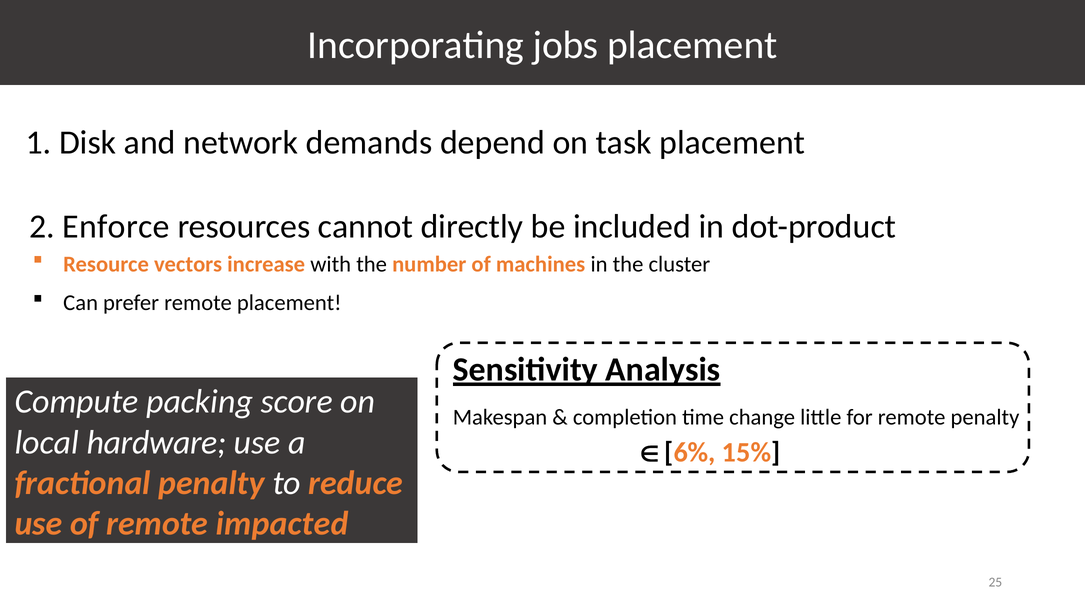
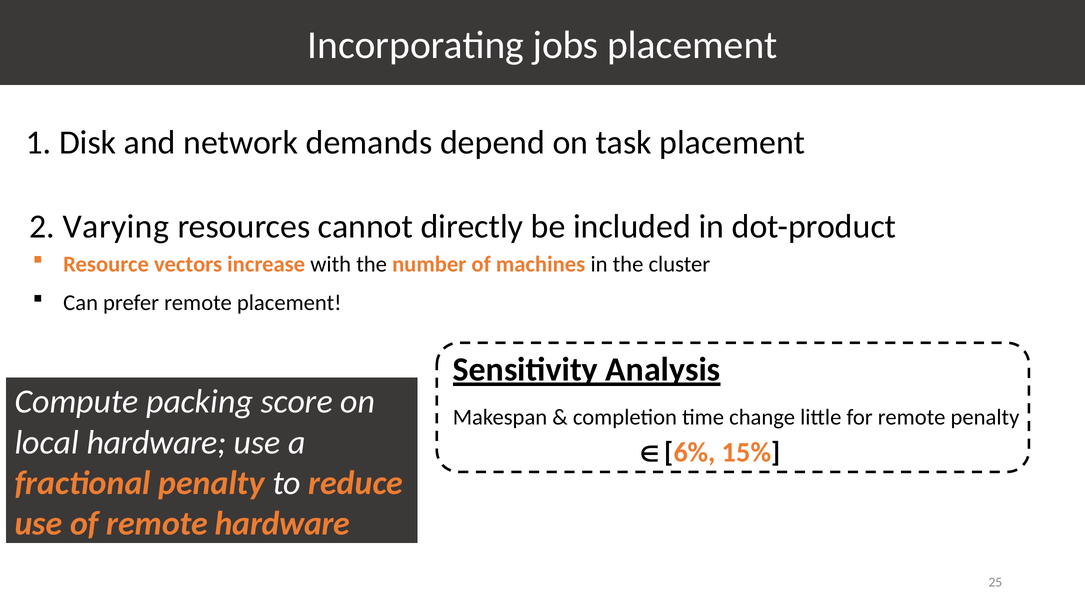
Enforce: Enforce -> Varying (116, 227)
remote impacted: impacted -> hardware (282, 524)
